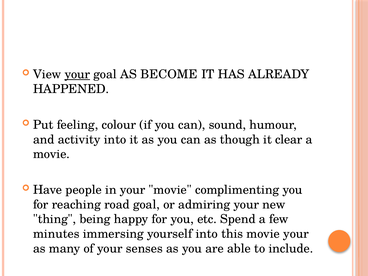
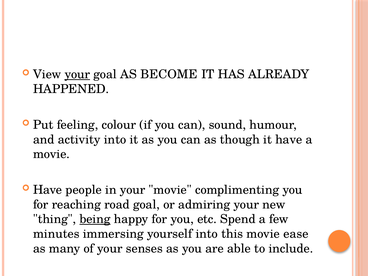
it clear: clear -> have (289, 139)
being underline: none -> present (95, 219)
movie your: your -> ease (296, 234)
